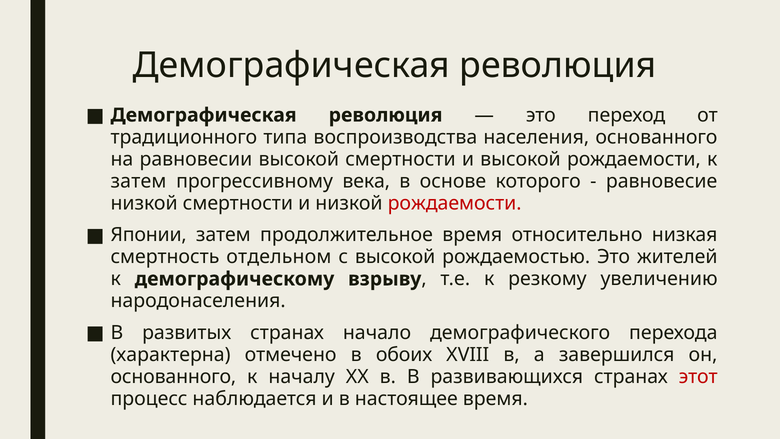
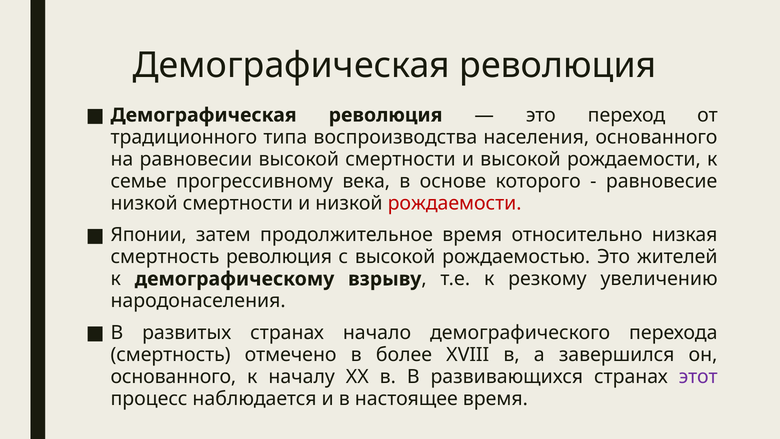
затем: затем -> семье (139, 181)
смертность отдельном: отдельном -> революция (279, 257)
характерна: характерна -> смертность (171, 355)
обоих: обоих -> более (404, 355)
этот colour: red -> purple (698, 377)
